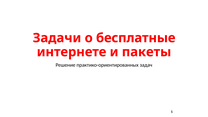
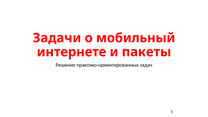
бесплатные: бесплатные -> мобильный (136, 38)
